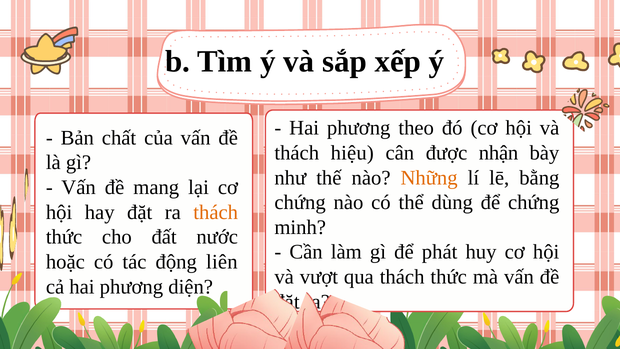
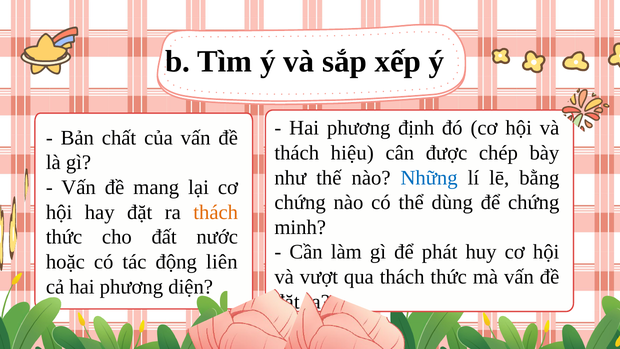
theo: theo -> định (416, 128)
nhận: nhận -> chép (498, 153)
Những colour: orange -> blue (429, 178)
